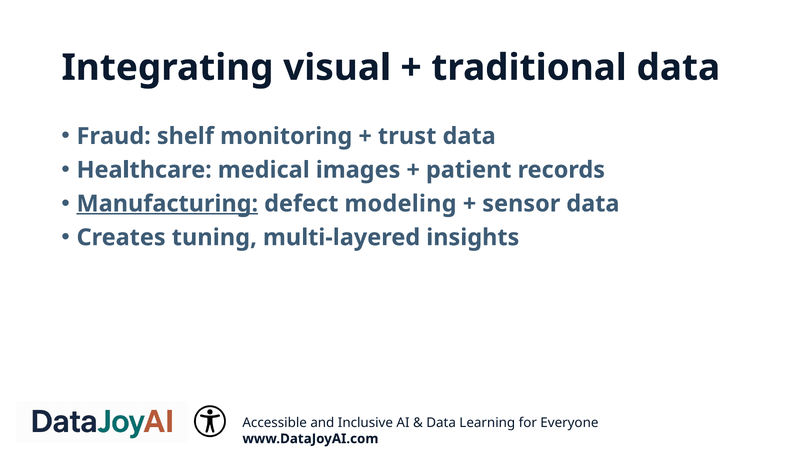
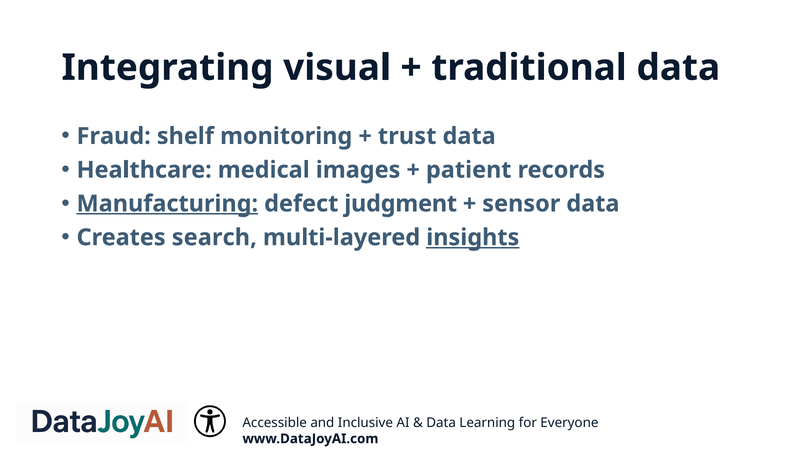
modeling: modeling -> judgment (401, 204)
tuning: tuning -> search (214, 238)
insights underline: none -> present (473, 238)
